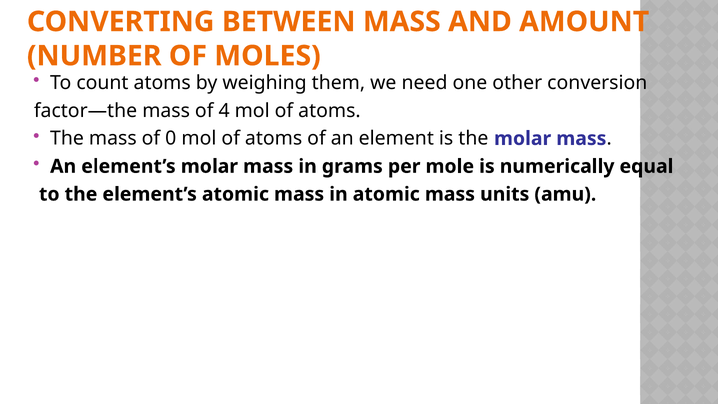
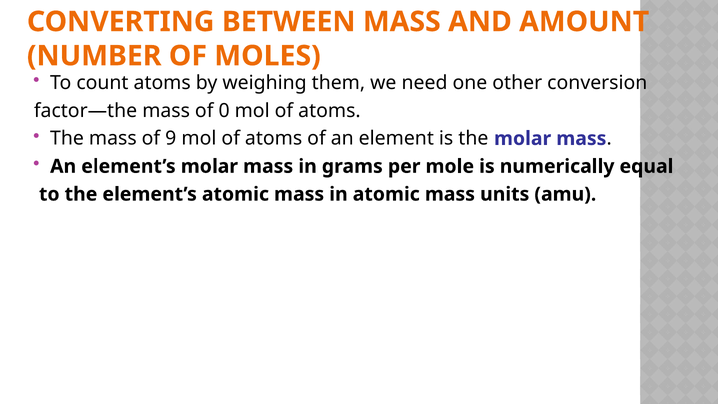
4: 4 -> 0 (224, 111)
0: 0 -> 9 (171, 139)
